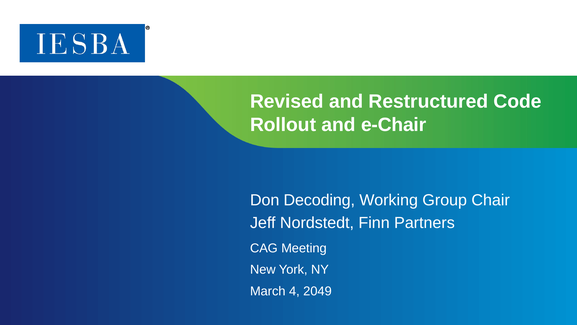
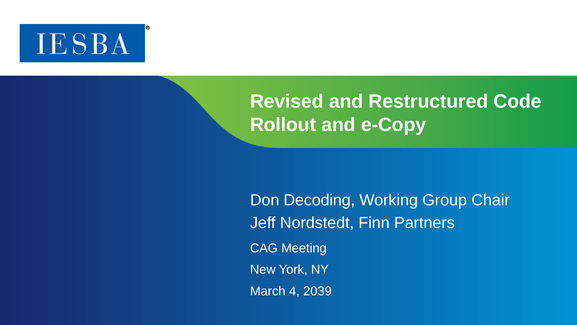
e-Chair: e-Chair -> e-Copy (394, 125)
2049: 2049 -> 2039 (317, 291)
